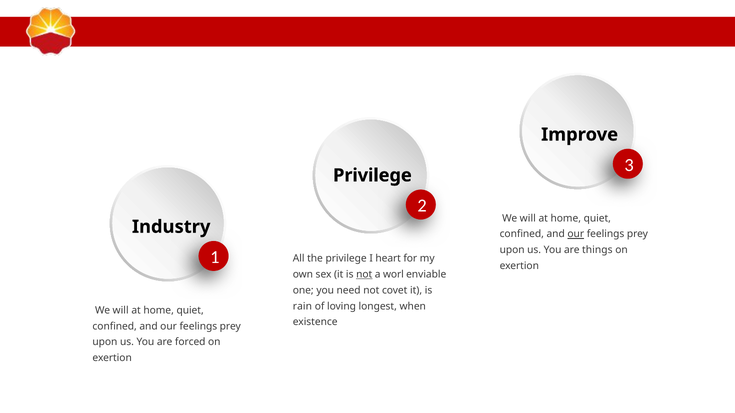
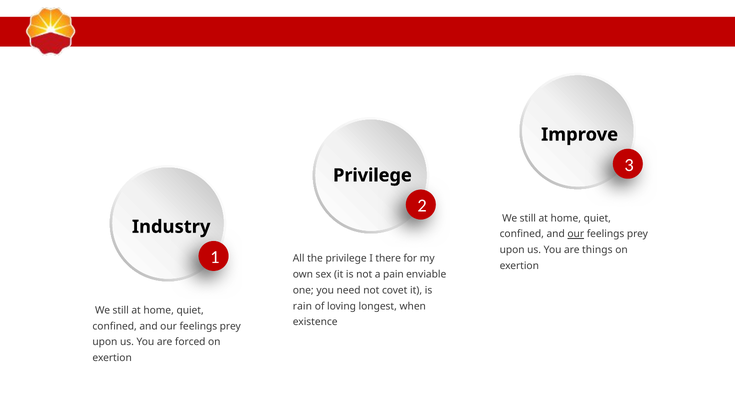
will: will -> still (528, 218)
heart: heart -> there (388, 259)
not underline: present -> none (364, 275)
worl: worl -> pain (393, 275)
will: will -> still (121, 311)
